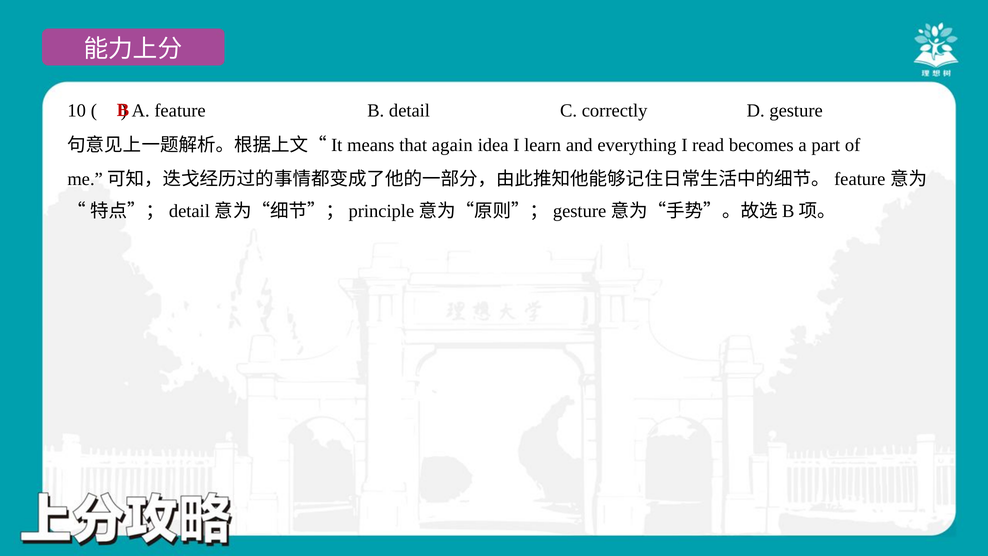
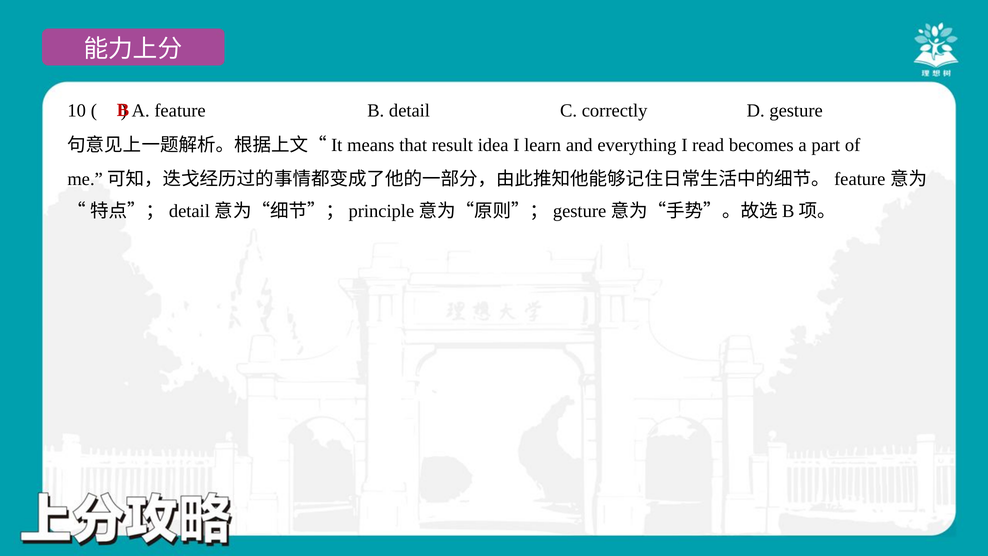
again: again -> result (452, 145)
